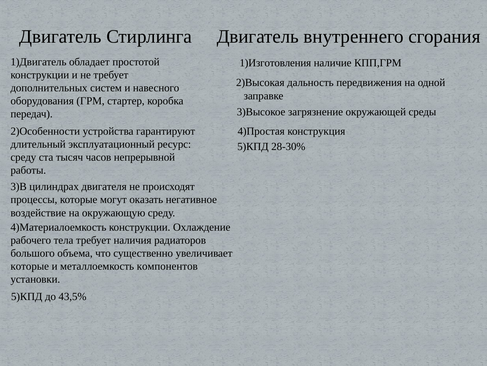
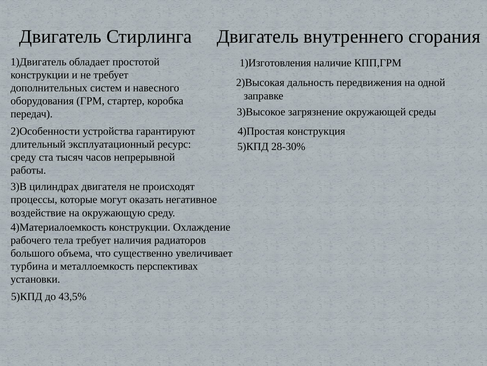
которые: которые -> турбина (30, 266)
компонентов: компонентов -> перспективах (167, 266)
